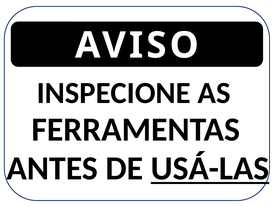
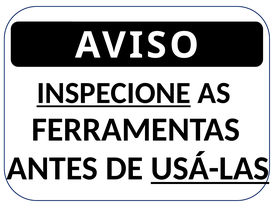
INSPECIONE underline: none -> present (114, 93)
